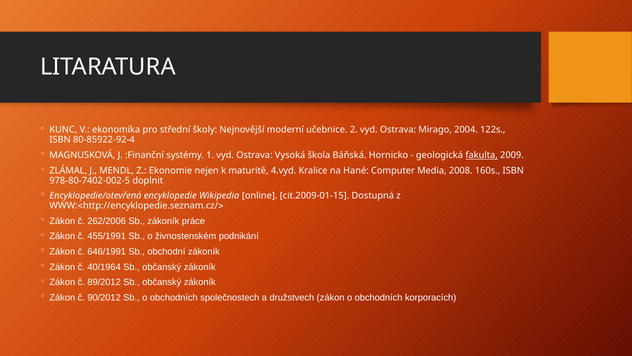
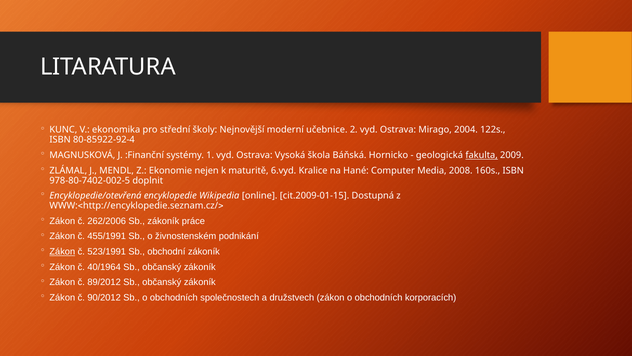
4.vyd: 4.vyd -> 6.vyd (284, 170)
Zákon underline: none -> present (62, 251)
646/1991: 646/1991 -> 523/1991 (107, 251)
